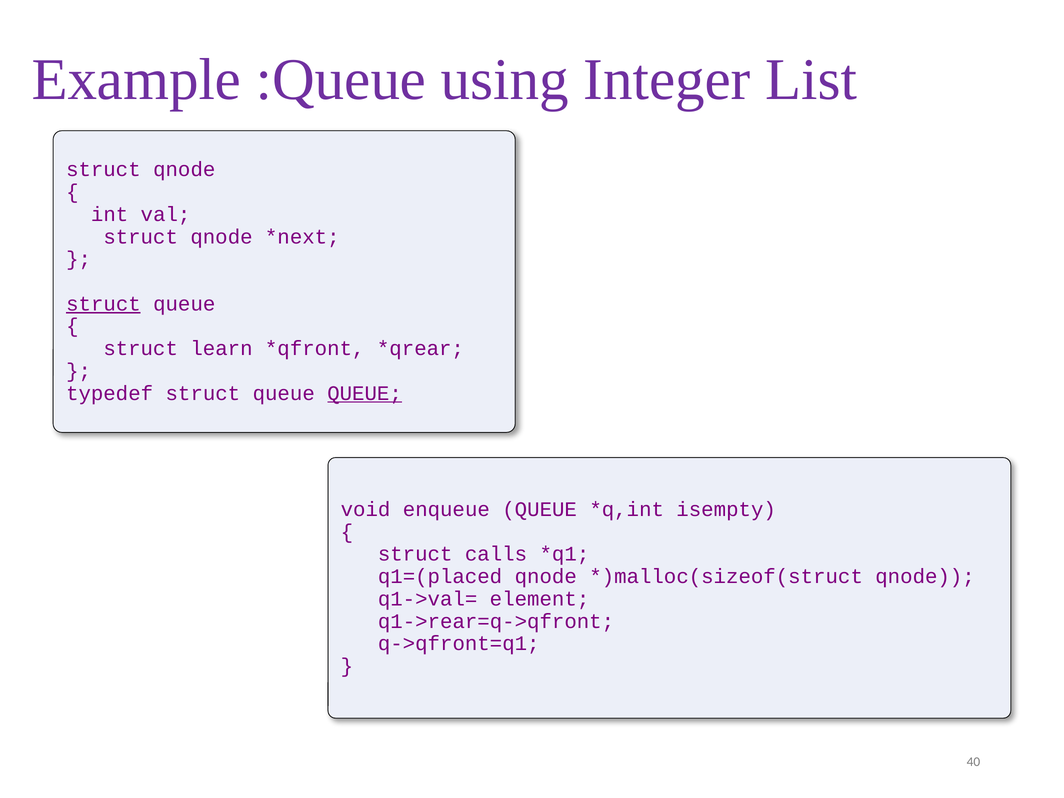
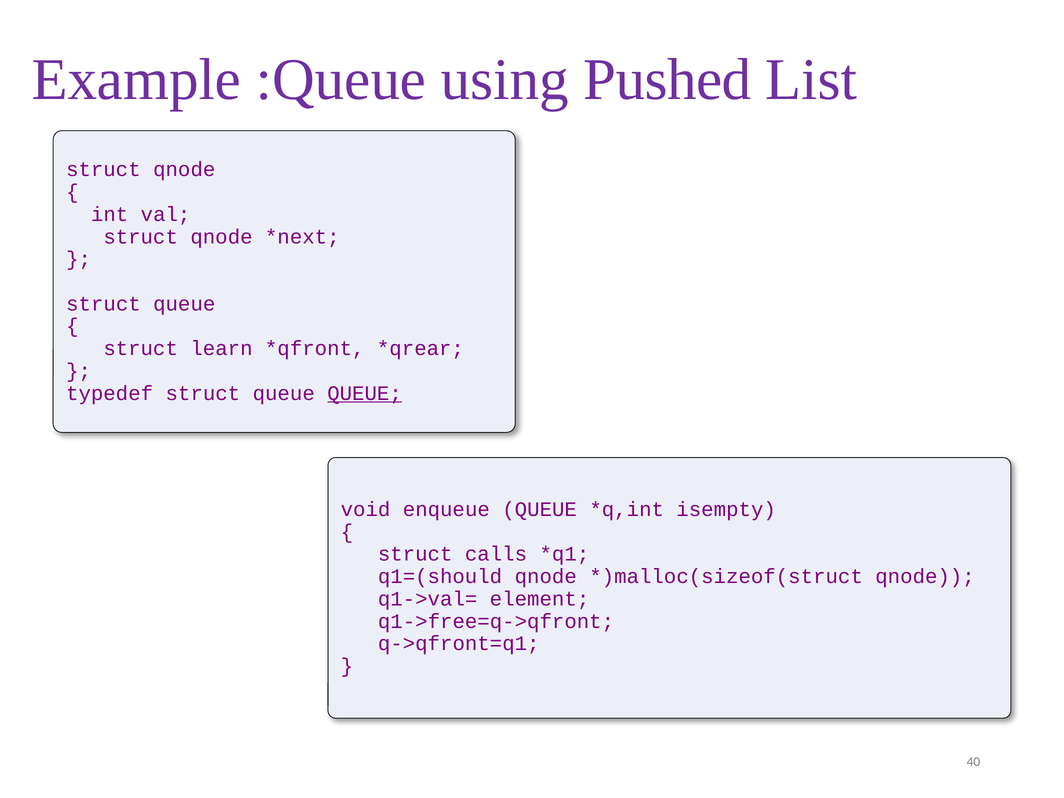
Integer: Integer -> Pushed (667, 80)
struct underline: present -> none (103, 304)
q1=(placed: q1=(placed -> q1=(should (440, 577)
q1->rear=q->qfront: q1->rear=q->qfront -> q1->free=q->qfront (496, 621)
